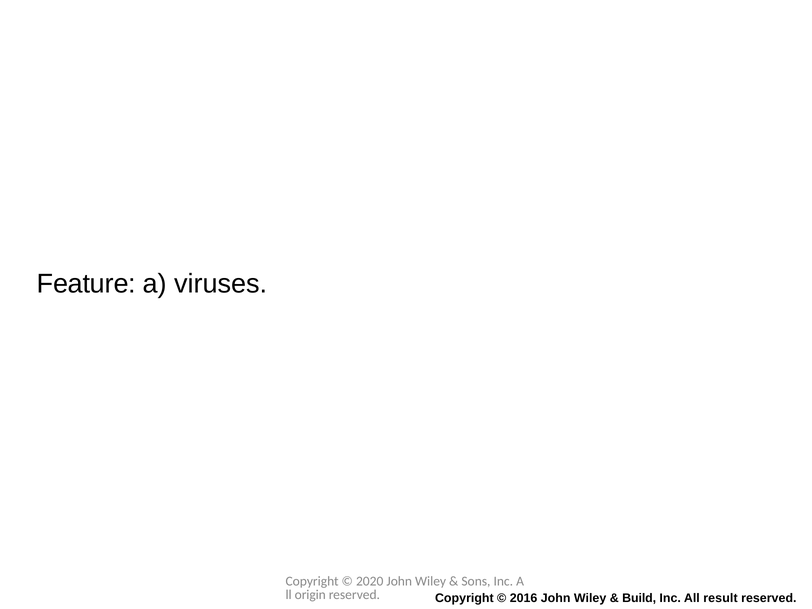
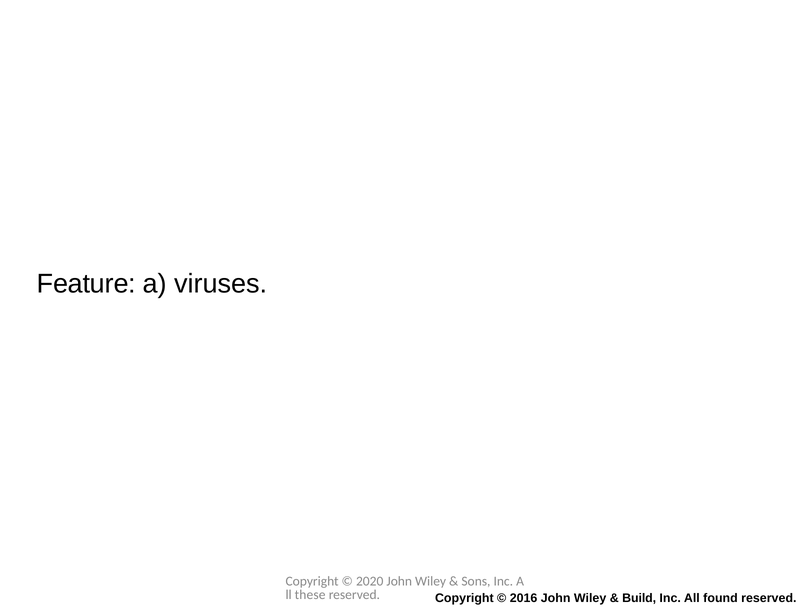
origin: origin -> these (310, 595)
result: result -> found (721, 598)
